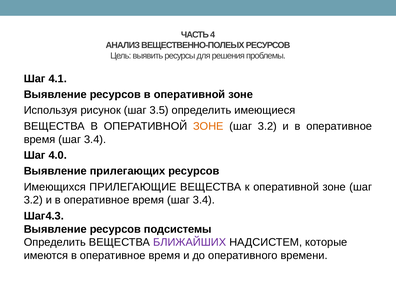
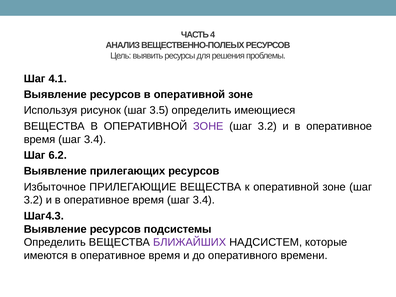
ЗОНЕ colour: orange -> purple (208, 126)
4.0: 4.0 -> 6.2 (58, 155)
Имеющихся: Имеющихся -> Избыточное (55, 187)
